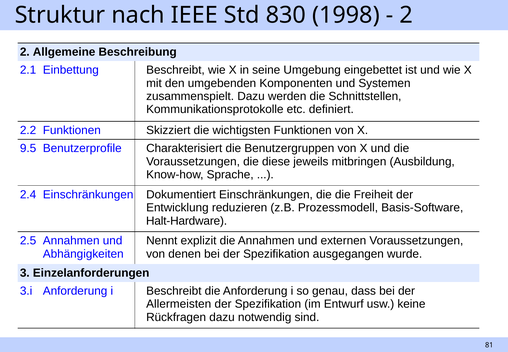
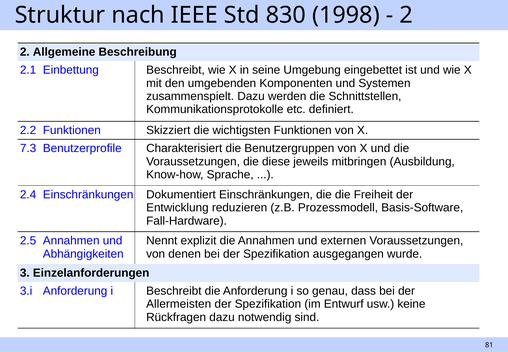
9.5: 9.5 -> 7.3 (28, 148)
Halt-Hardware: Halt-Hardware -> Fall-Hardware (187, 221)
